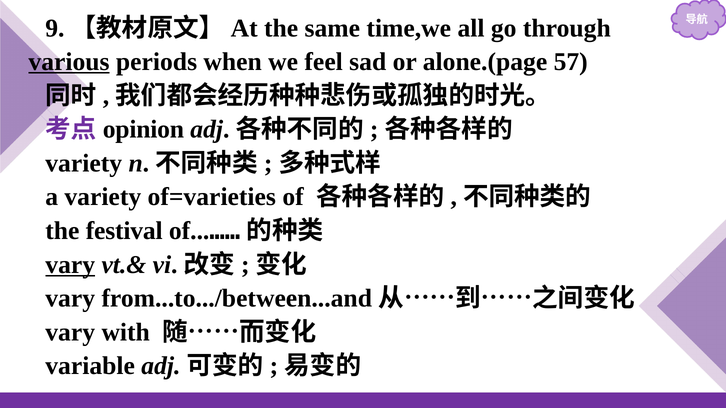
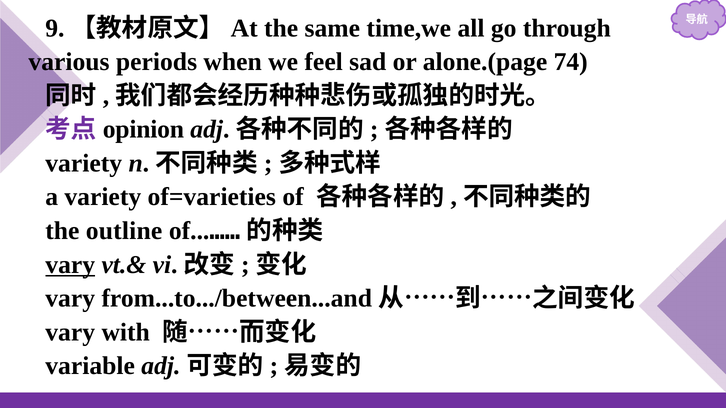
various underline: present -> none (69, 62)
57: 57 -> 74 (571, 62)
festival: festival -> outline (124, 231)
